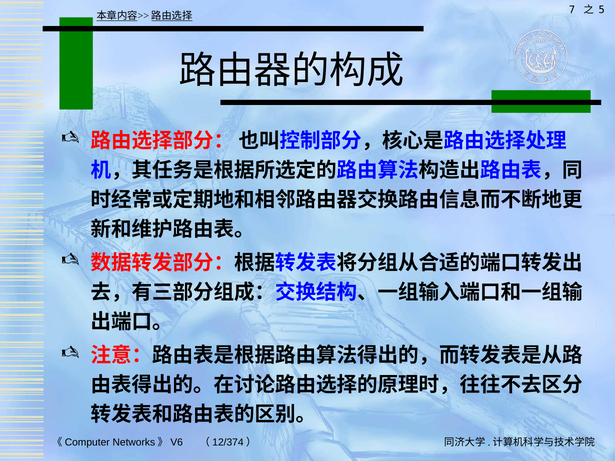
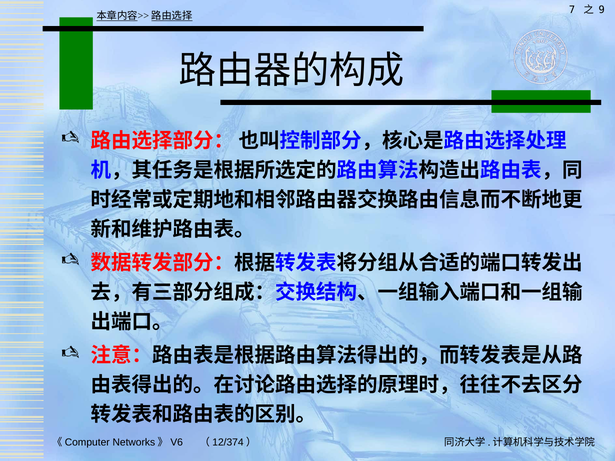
5: 5 -> 9 (602, 10)
